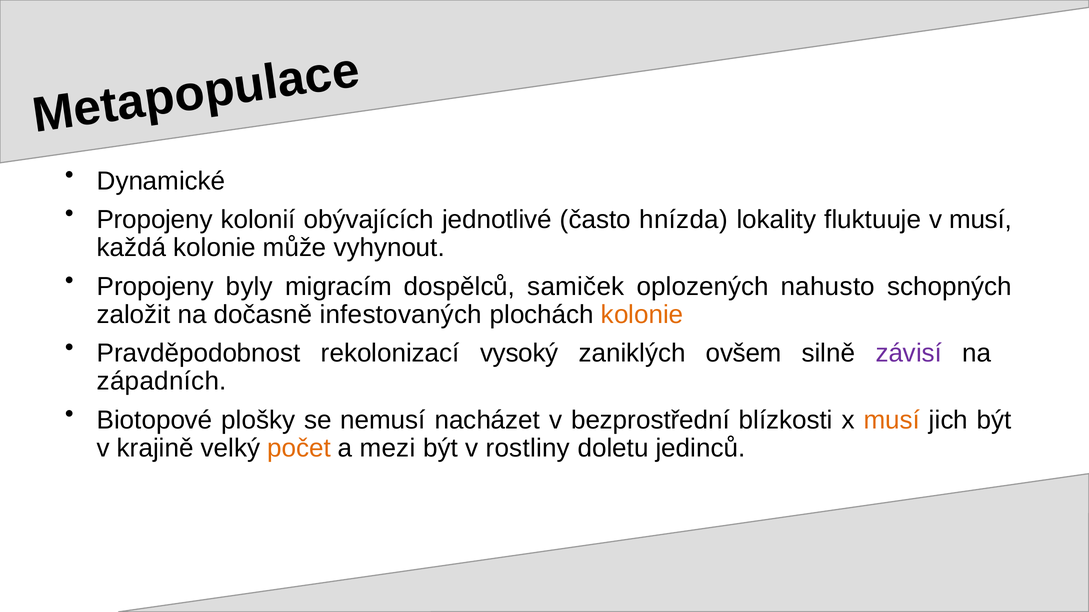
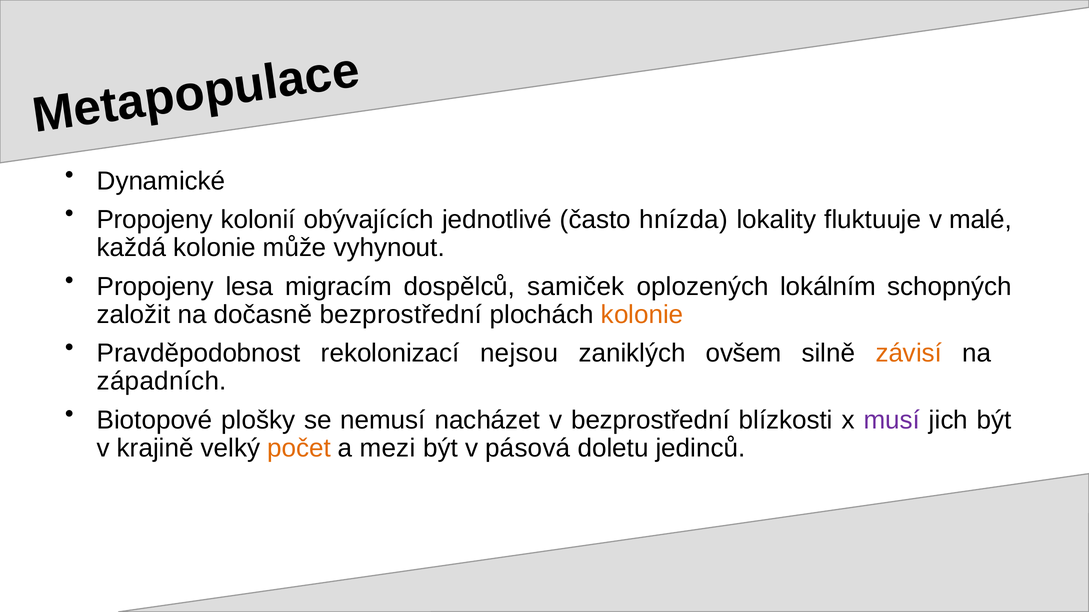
v musí: musí -> malé (981, 220)
byly: byly -> lesa (250, 287)
nahusto: nahusto -> lokálním (828, 287)
dočasně infestovaných: infestovaných -> bezprostřední (401, 315)
vysoký: vysoký -> nejsou (519, 354)
závisí colour: purple -> orange (909, 354)
musí colour: orange -> purple (892, 420)
rostliny: rostliny -> pásová (528, 449)
